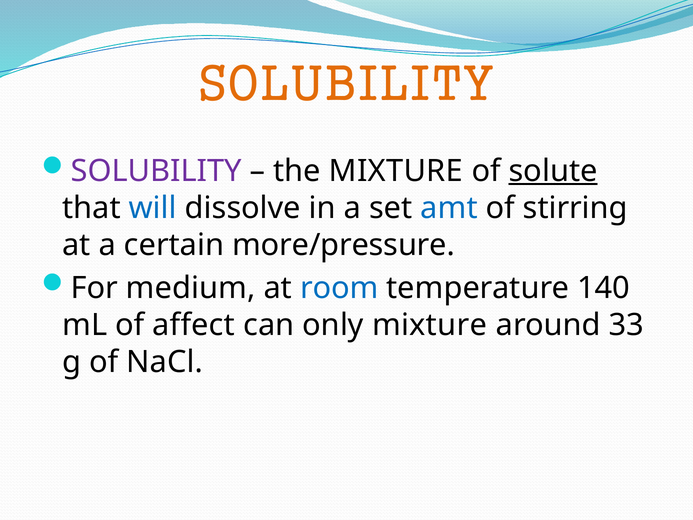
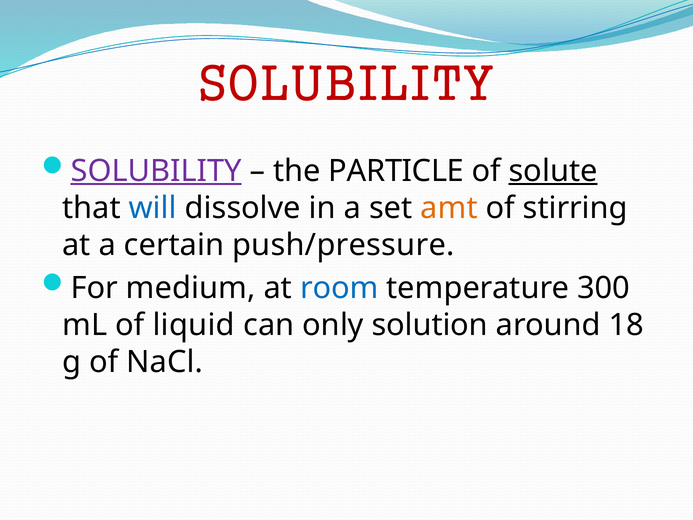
SOLUBILITY colour: orange -> red (346, 84)
SOLUBILITY underline: none -> present (156, 171)
the MIXTURE: MIXTURE -> PARTICLE (396, 171)
amt colour: blue -> orange (449, 208)
more/pressure: more/pressure -> push/pressure (343, 245)
140: 140 -> 300 (604, 288)
affect: affect -> liquid (194, 325)
only mixture: mixture -> solution (430, 325)
33: 33 -> 18 (626, 325)
